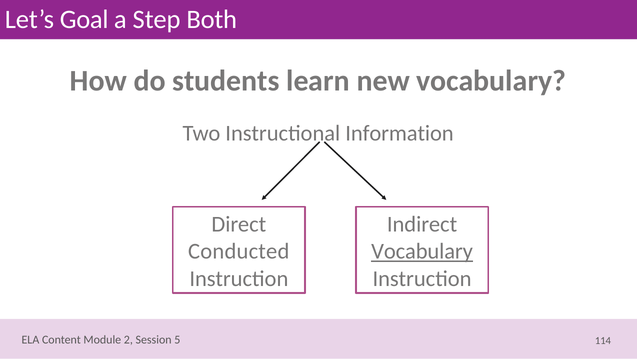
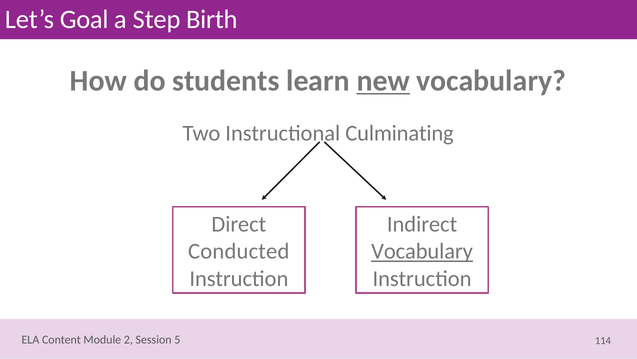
Both: Both -> Birth (212, 20)
new underline: none -> present (383, 81)
Information: Information -> Culminating (400, 133)
